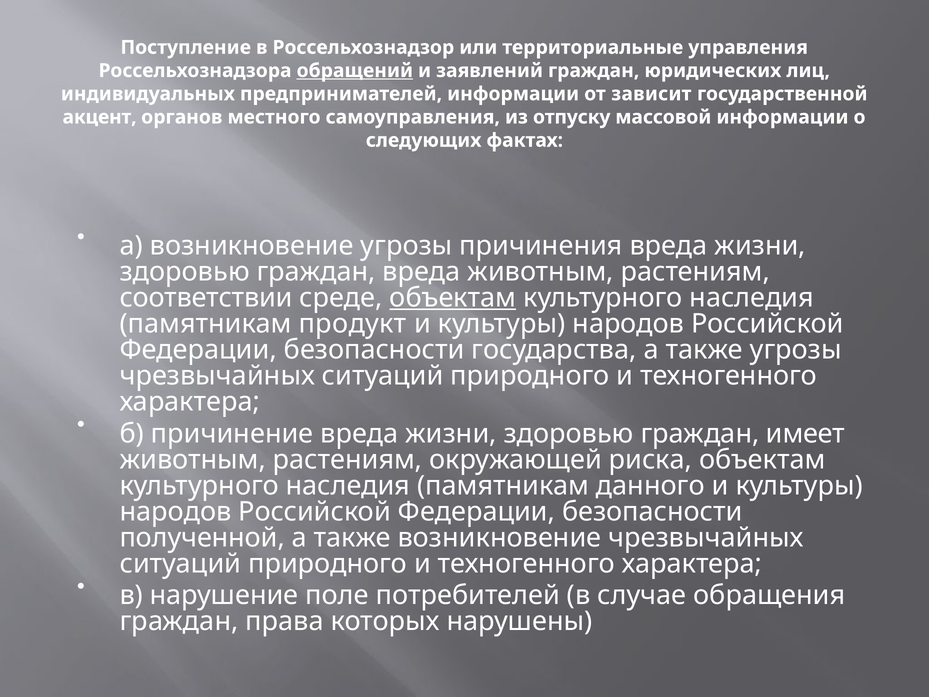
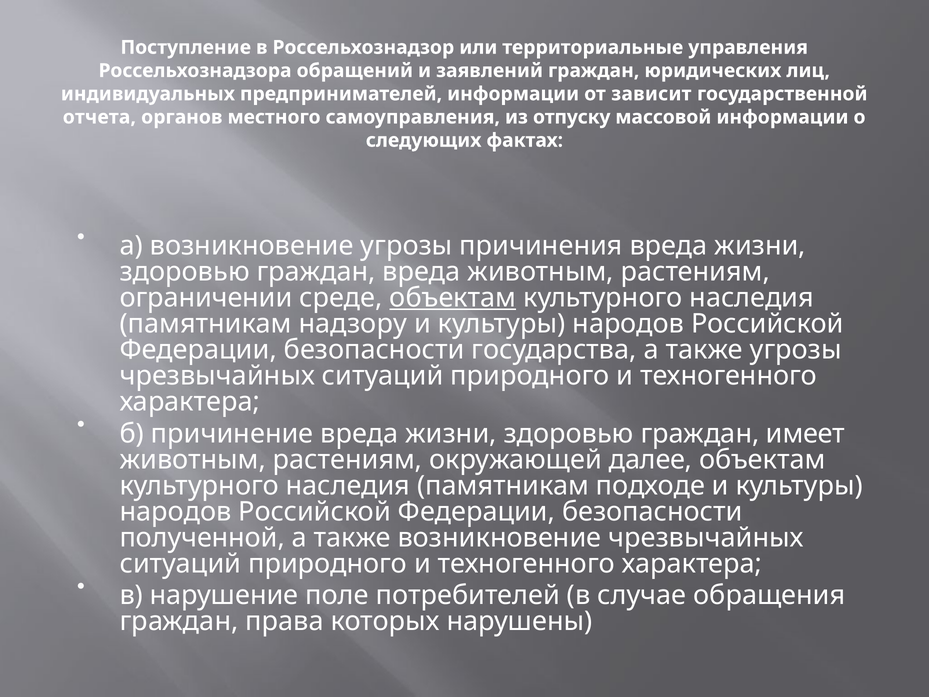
обращений underline: present -> none (355, 71)
акцент: акцент -> отчета (99, 117)
соответствии: соответствии -> ограничении (206, 298)
продукт: продукт -> надзору (353, 324)
риска: риска -> далее (651, 459)
данного: данного -> подходе (650, 485)
